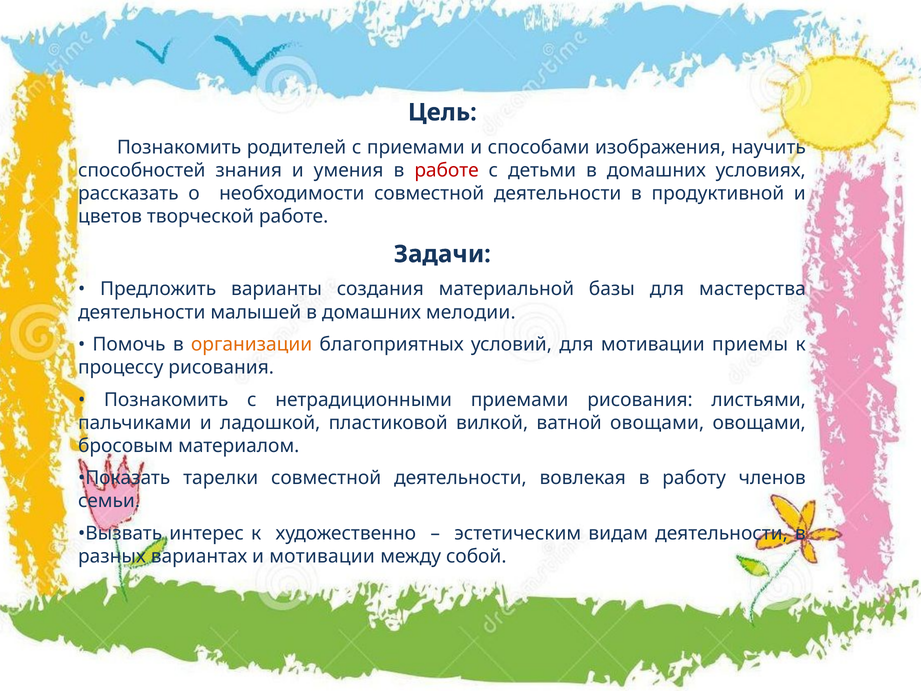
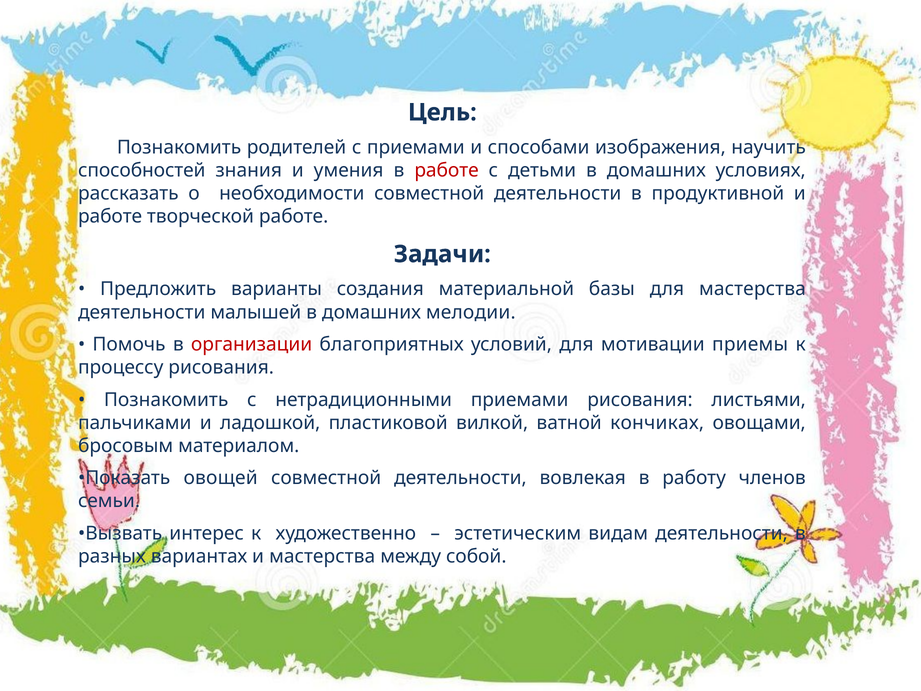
цветов: цветов -> работе (110, 216)
организации colour: orange -> red (252, 344)
ватной овощами: овощами -> кончиках (657, 423)
тарелки: тарелки -> овощей (221, 478)
и мотивации: мотивации -> мастерства (322, 556)
